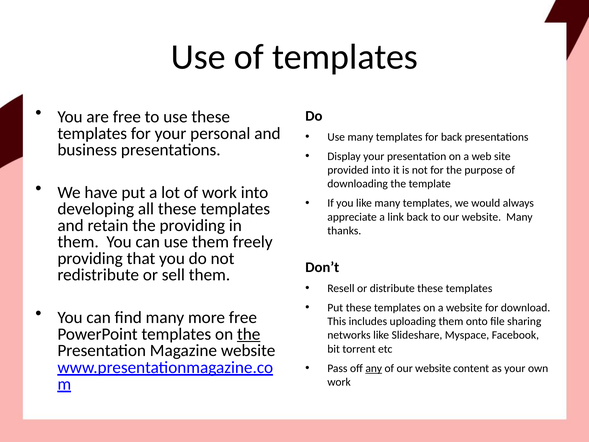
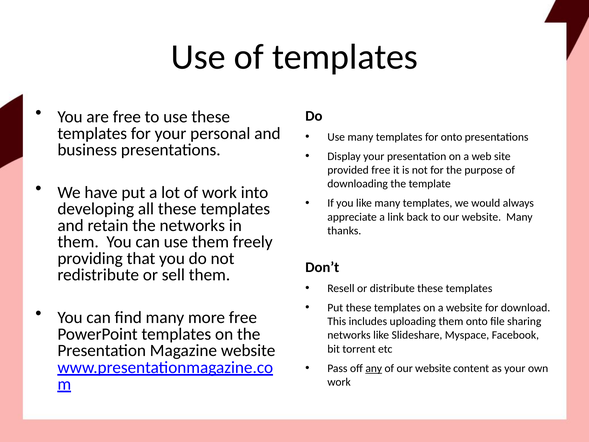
for back: back -> onto (452, 137)
provided into: into -> free (381, 170)
the providing: providing -> networks (192, 225)
the underline: present -> none (249, 334)
